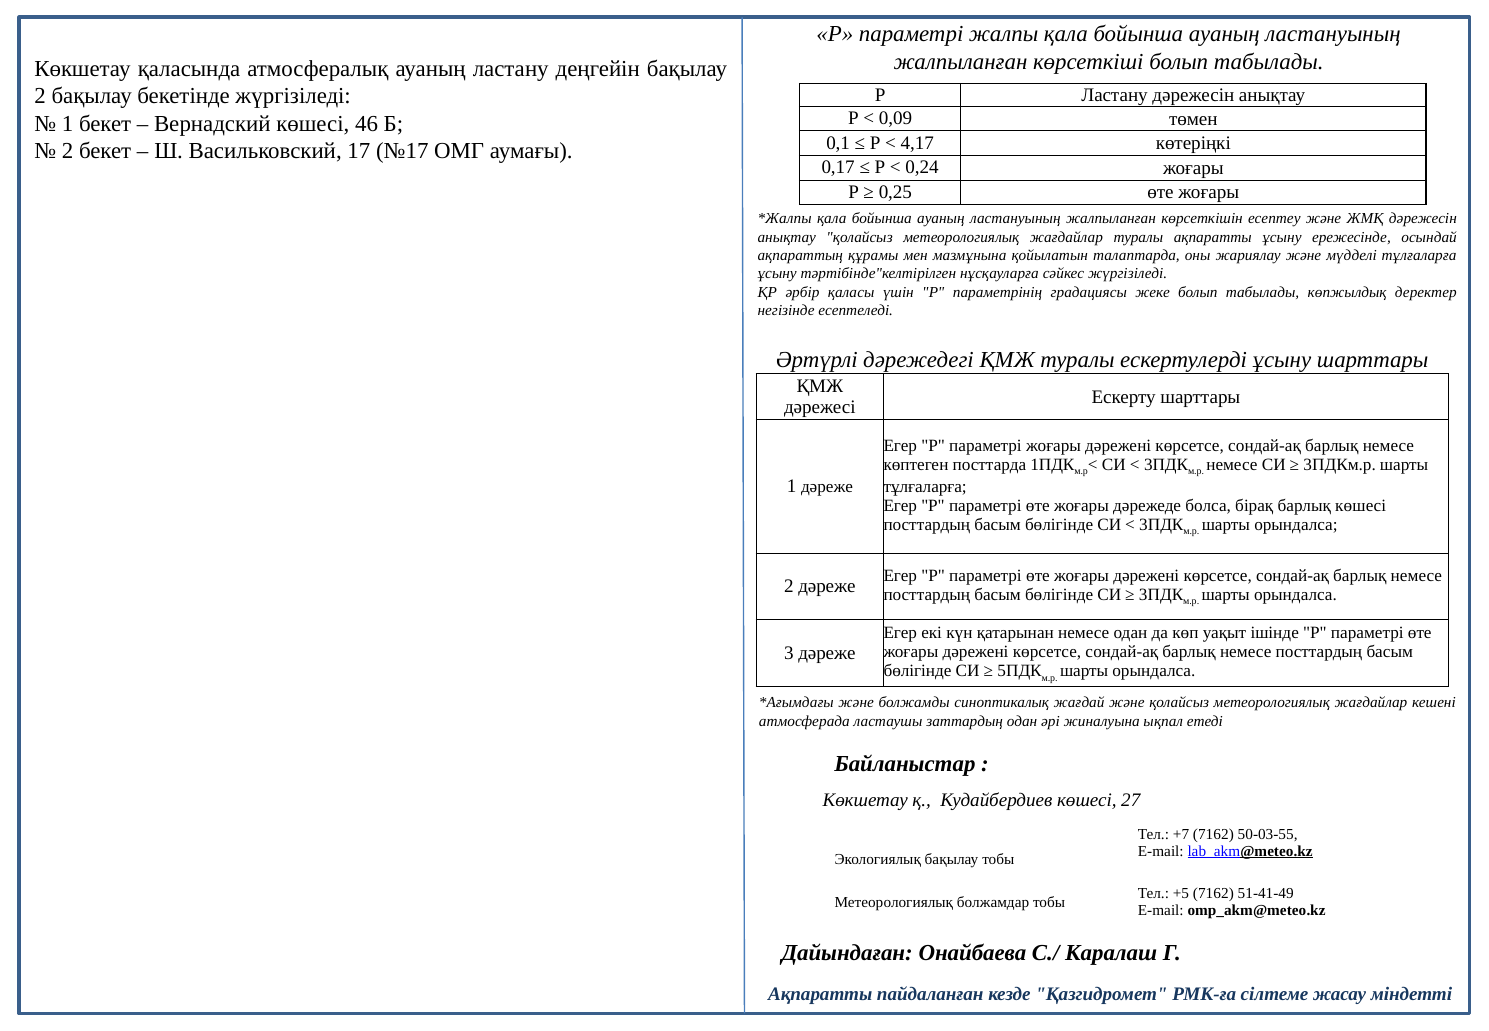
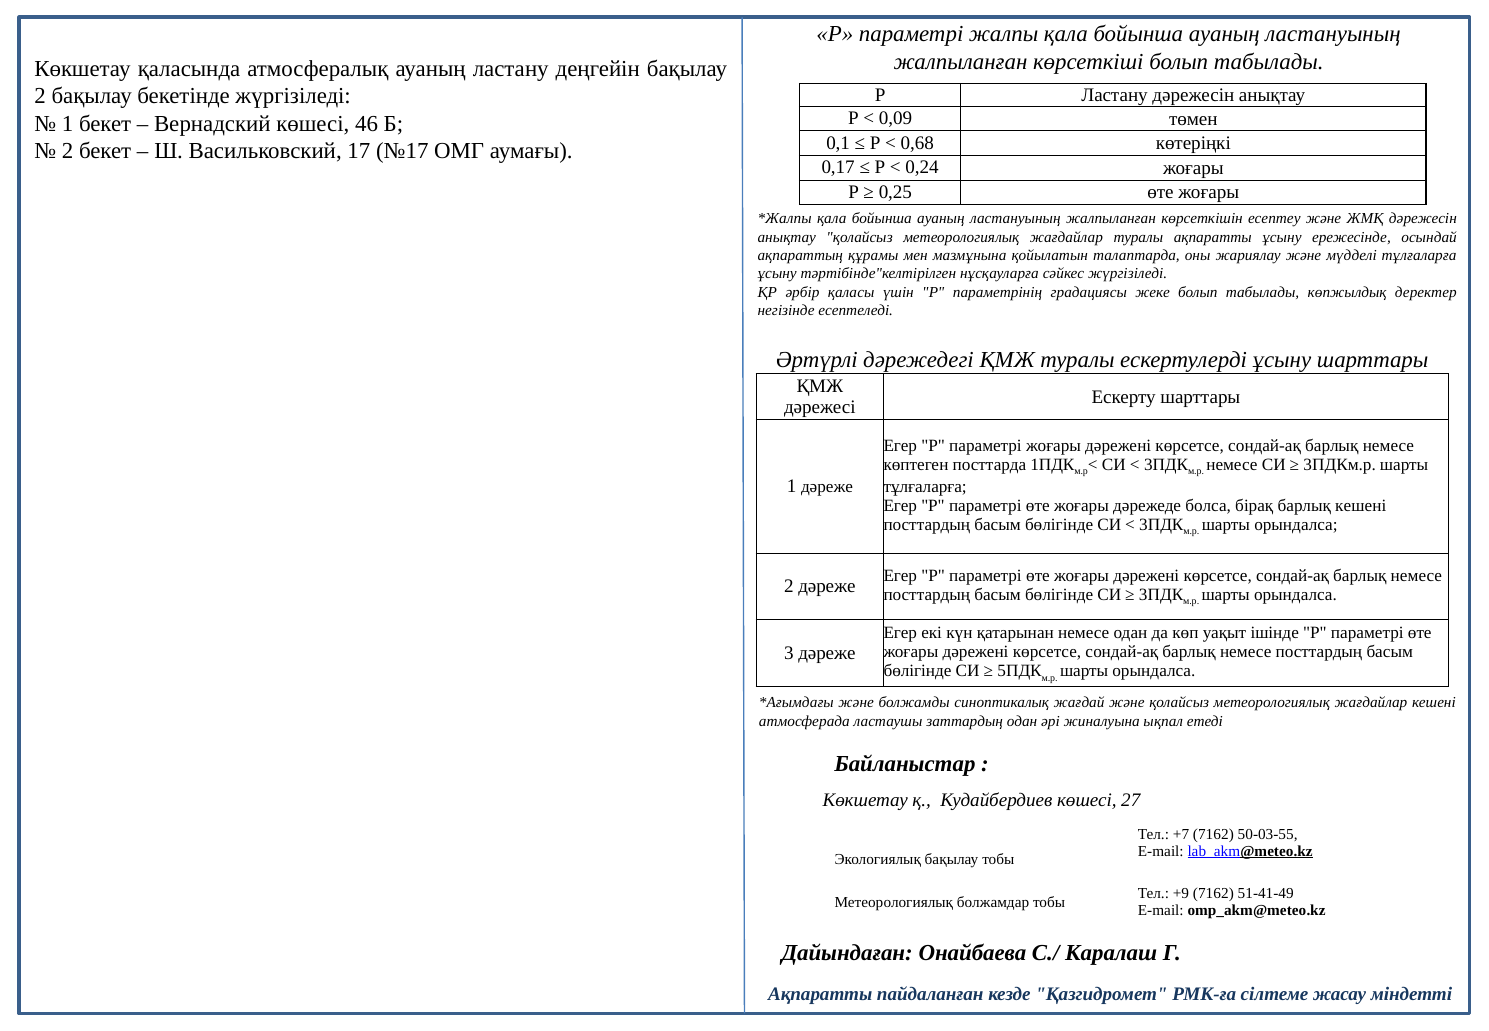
4,17: 4,17 -> 0,68 (917, 143)
барлық көшесі: көшесі -> кешені (1361, 505)
+5: +5 -> +9 (1181, 894)
